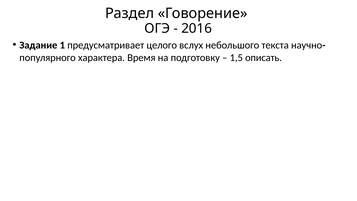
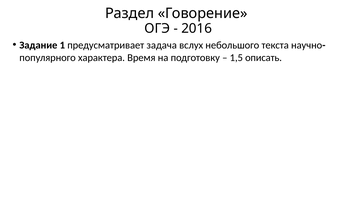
целого: целого -> задача (162, 45)
